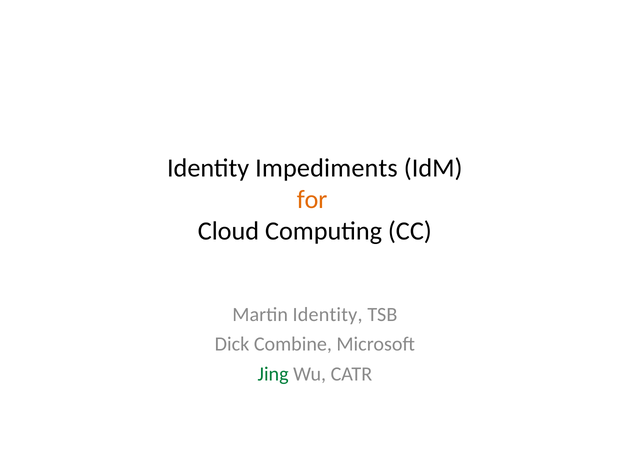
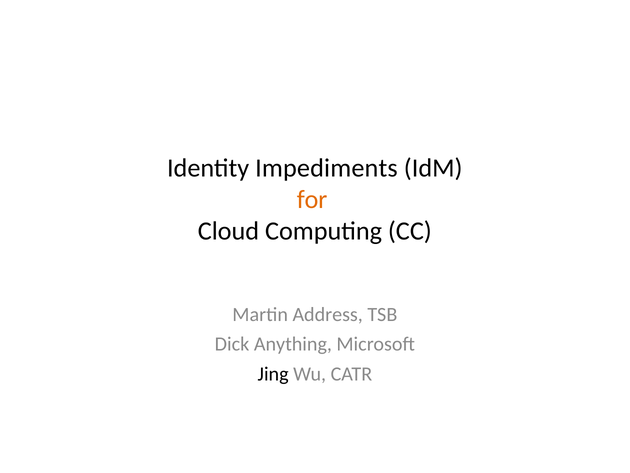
Martin Identity: Identity -> Address (328, 314)
Combine: Combine -> Anything (293, 344)
Jing colour: green -> black (273, 374)
